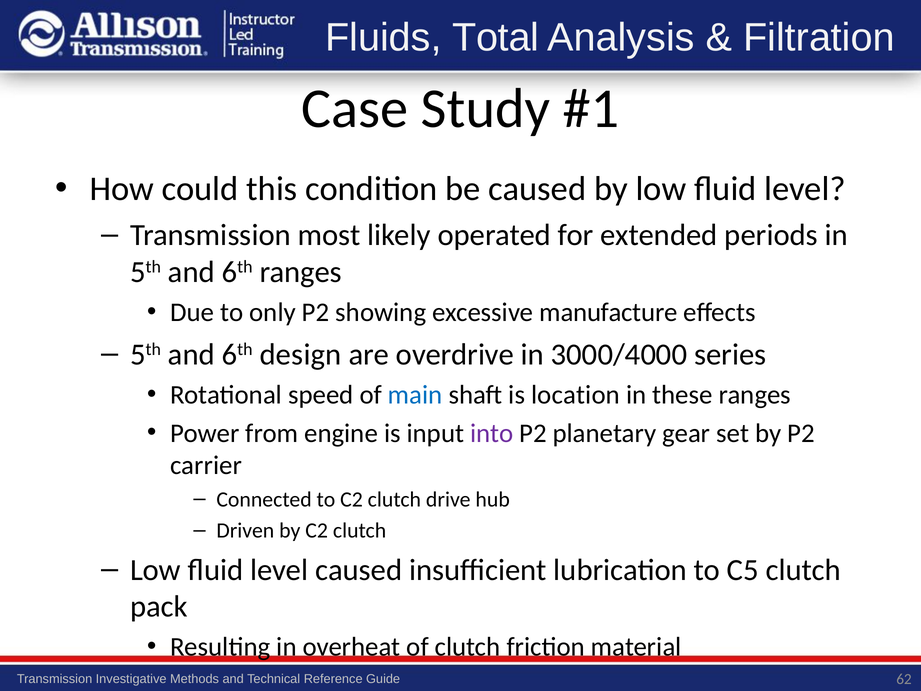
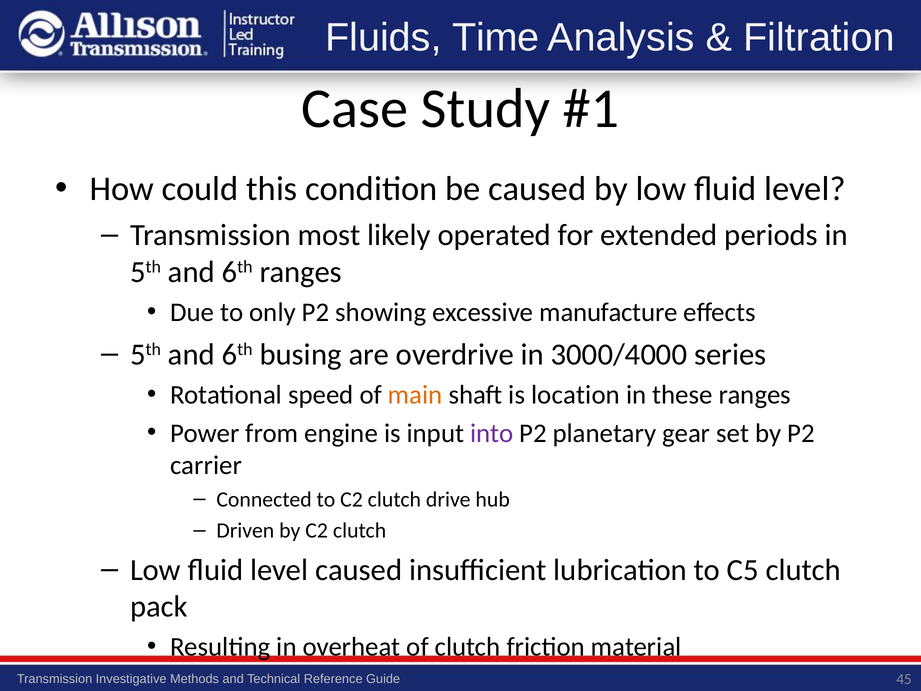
Total: Total -> Time (496, 38)
design: design -> busing (301, 354)
main colour: blue -> orange (415, 395)
62: 62 -> 45 (904, 679)
